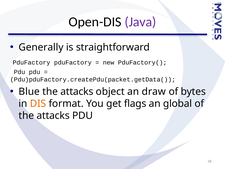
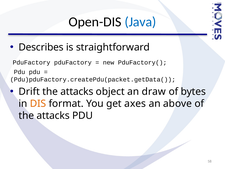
Java colour: purple -> blue (140, 22)
Generally: Generally -> Describes (41, 47)
Blue: Blue -> Drift (29, 91)
flags: flags -> axes (135, 103)
global: global -> above (178, 103)
